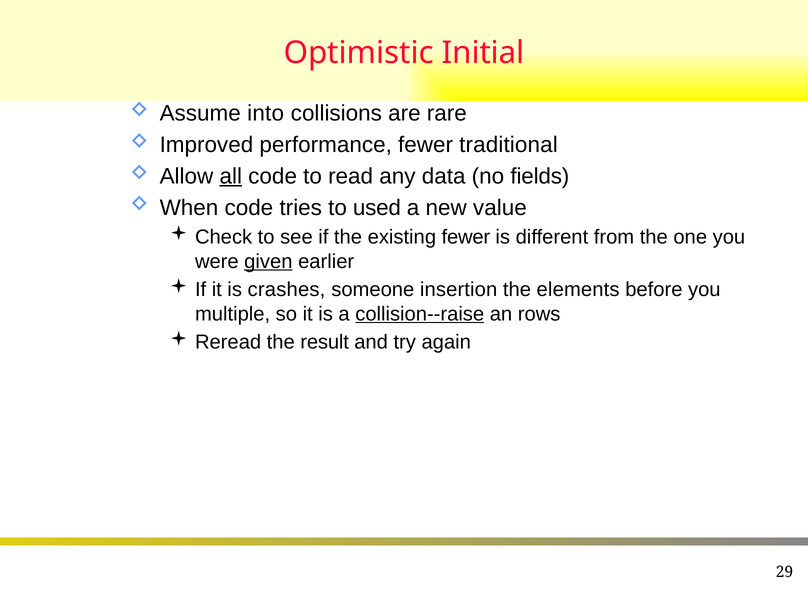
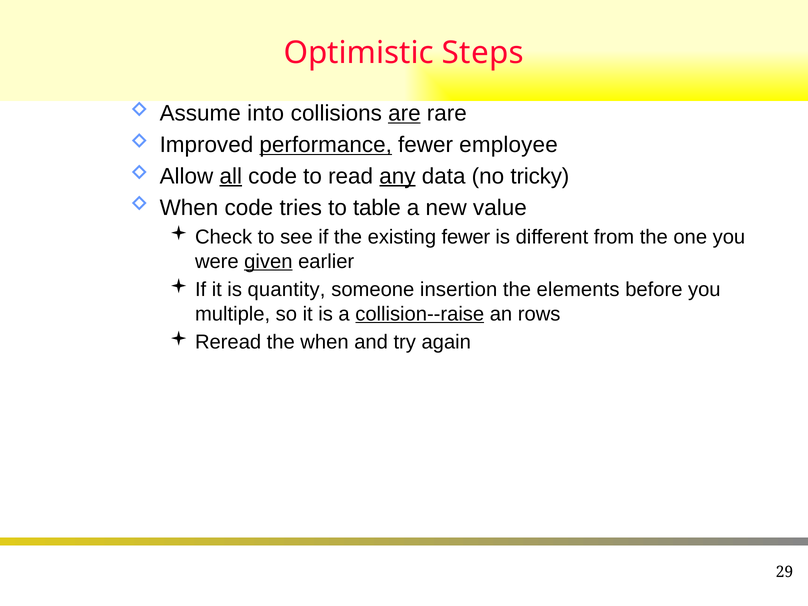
Initial: Initial -> Steps (483, 53)
are underline: none -> present (404, 113)
performance underline: none -> present (326, 145)
traditional: traditional -> employee (508, 145)
any underline: none -> present (397, 176)
fields: fields -> tricky (540, 176)
used: used -> table (377, 208)
crashes: crashes -> quantity (286, 290)
the result: result -> when (325, 342)
